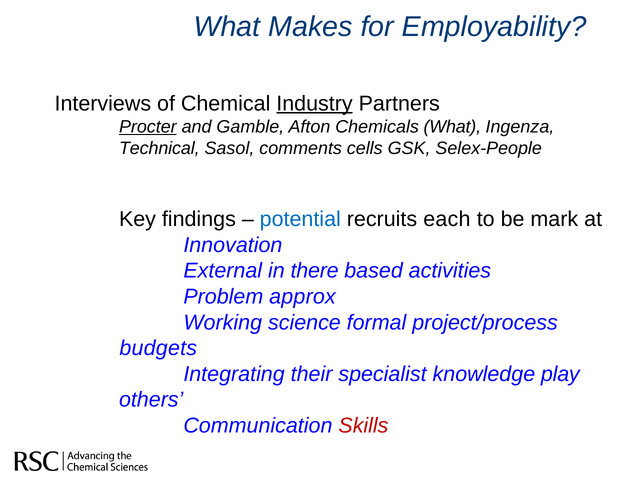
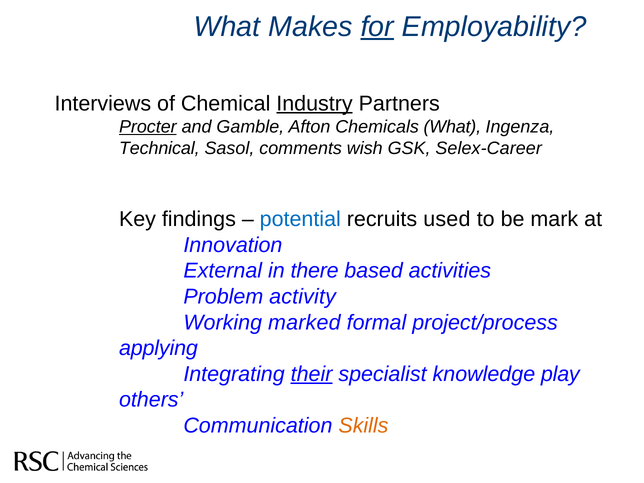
for underline: none -> present (377, 27)
cells: cells -> wish (365, 148)
Selex-People: Selex-People -> Selex-Career (489, 148)
each: each -> used (447, 219)
approx: approx -> activity (303, 297)
science: science -> marked (304, 322)
budgets: budgets -> applying (158, 348)
their underline: none -> present (312, 374)
Skills colour: red -> orange (363, 425)
